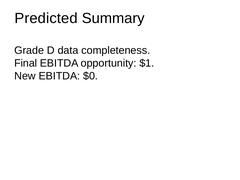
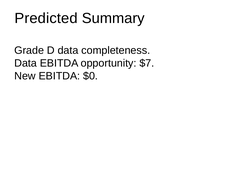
Final: Final -> Data (26, 63)
$1: $1 -> $7 (147, 63)
